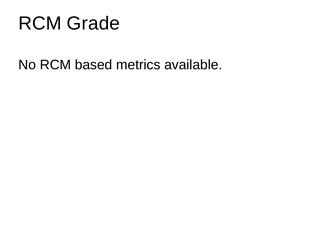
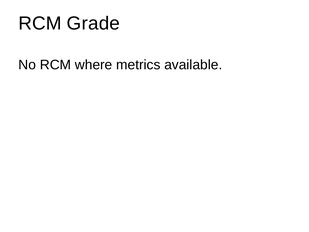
based: based -> where (94, 65)
